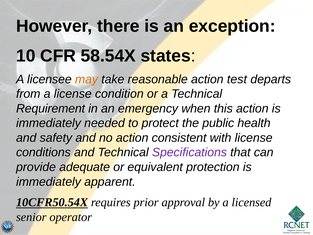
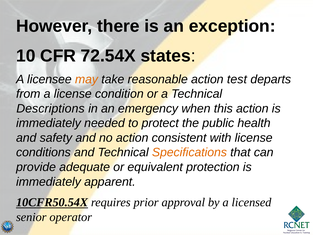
58.54X: 58.54X -> 72.54X (108, 56)
Requirement: Requirement -> Descriptions (50, 108)
Specifications colour: purple -> orange (189, 152)
